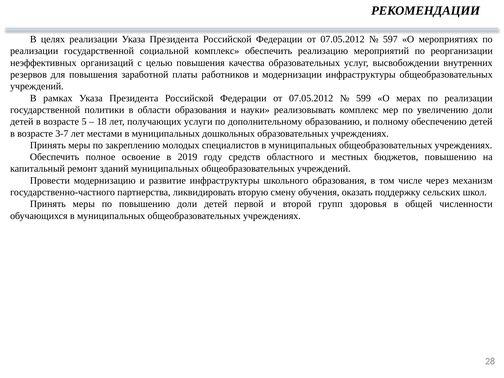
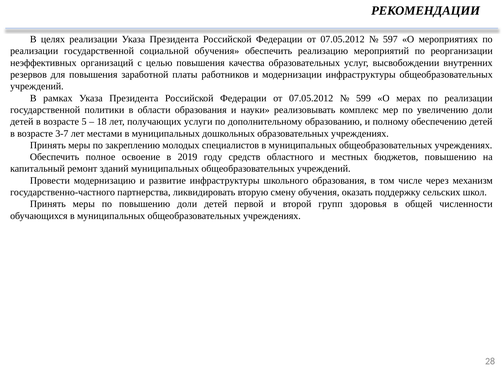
социальной комплекс: комплекс -> обучения (217, 51)
